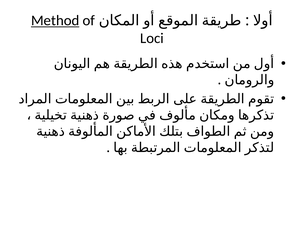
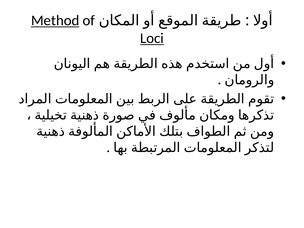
Loci underline: none -> present (152, 38)
